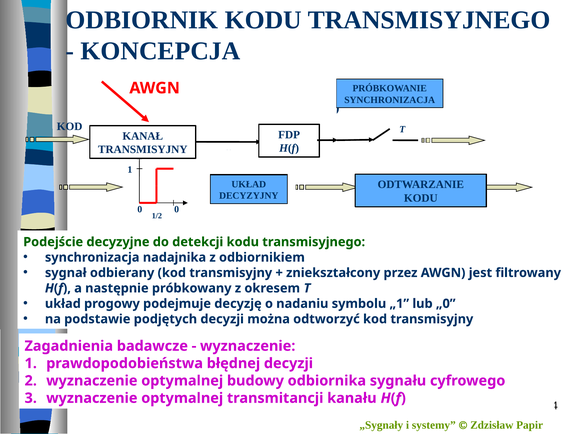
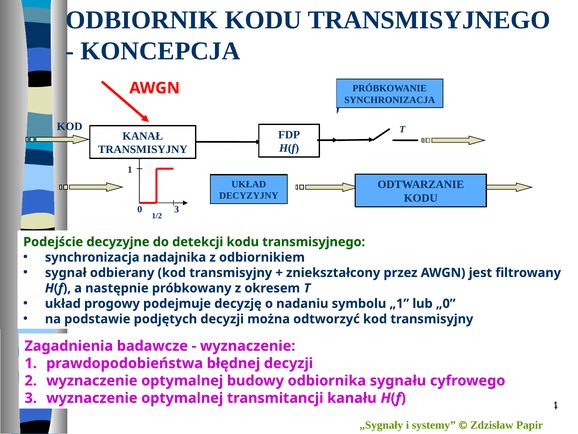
0 0: 0 -> 3 (177, 209)
